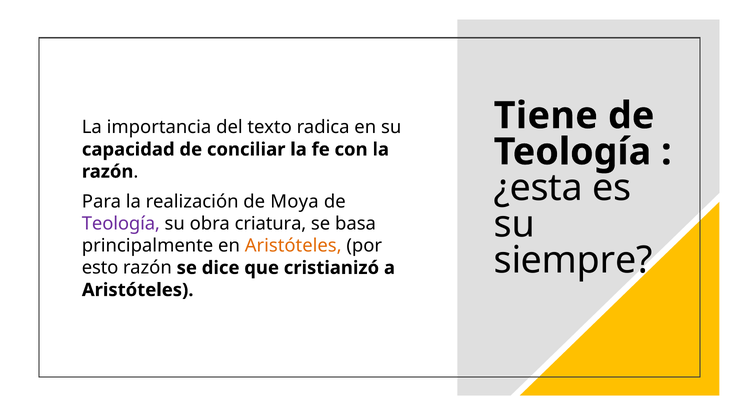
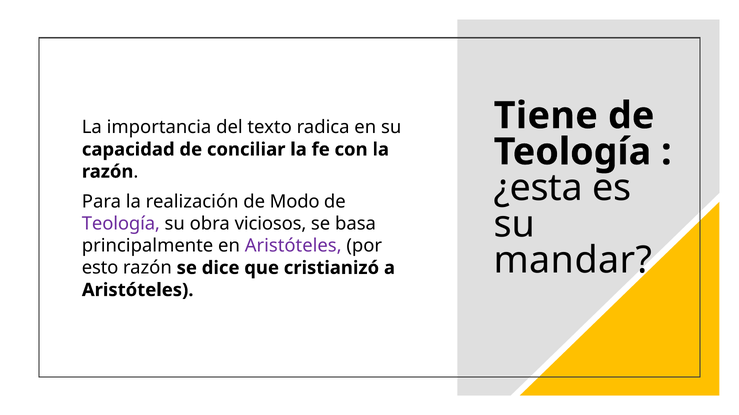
Moya: Moya -> Modo (295, 202)
criatura: criatura -> viciosos (270, 224)
Aristóteles colour: orange -> purple (293, 246)
siempre: siempre -> mandar (573, 261)
